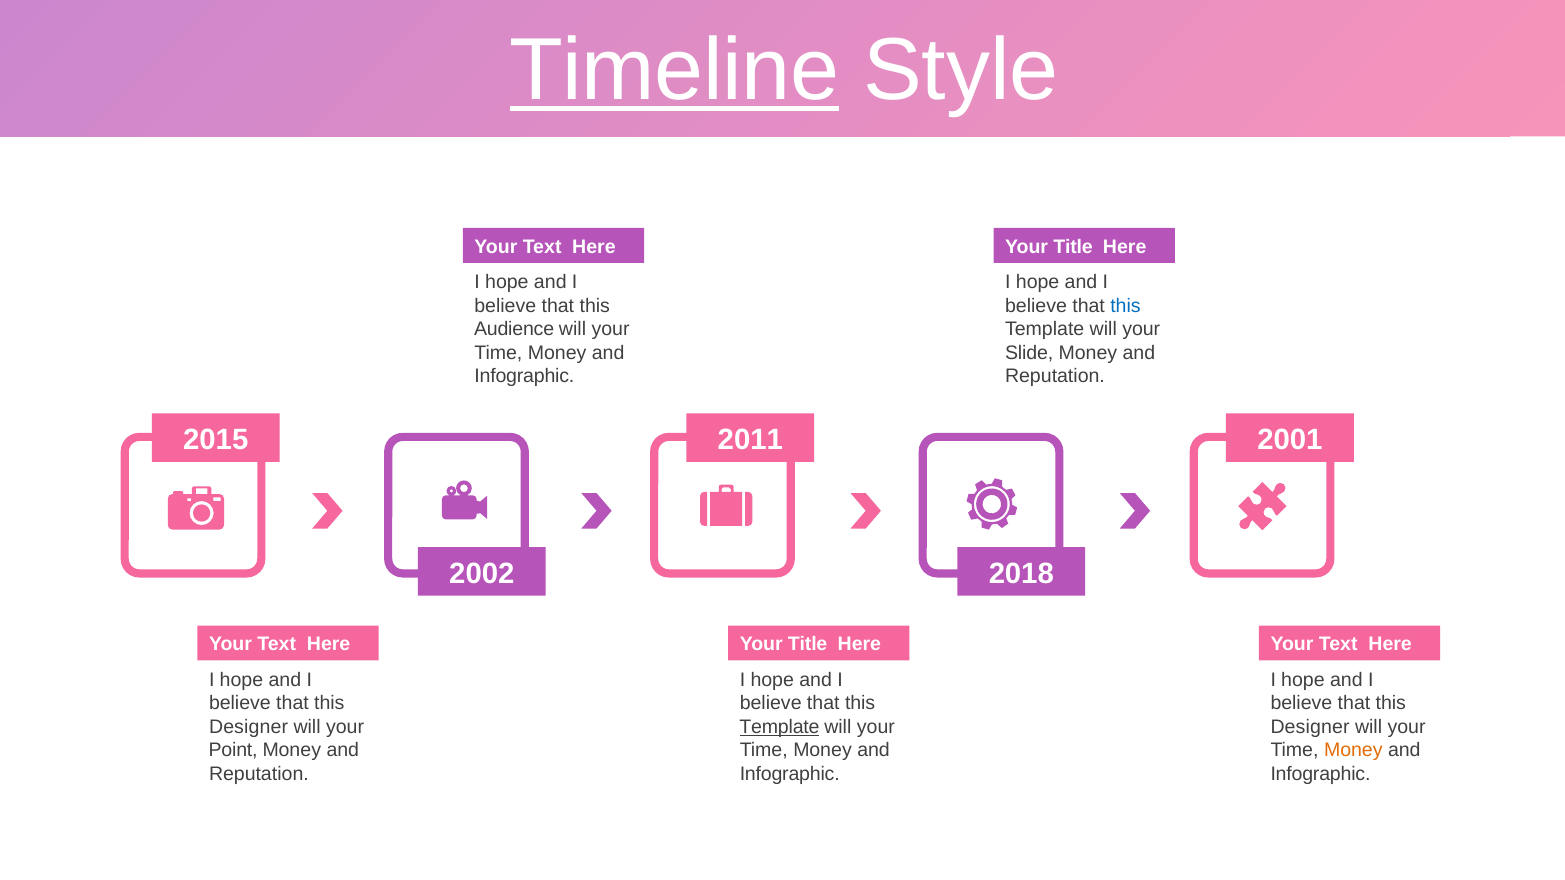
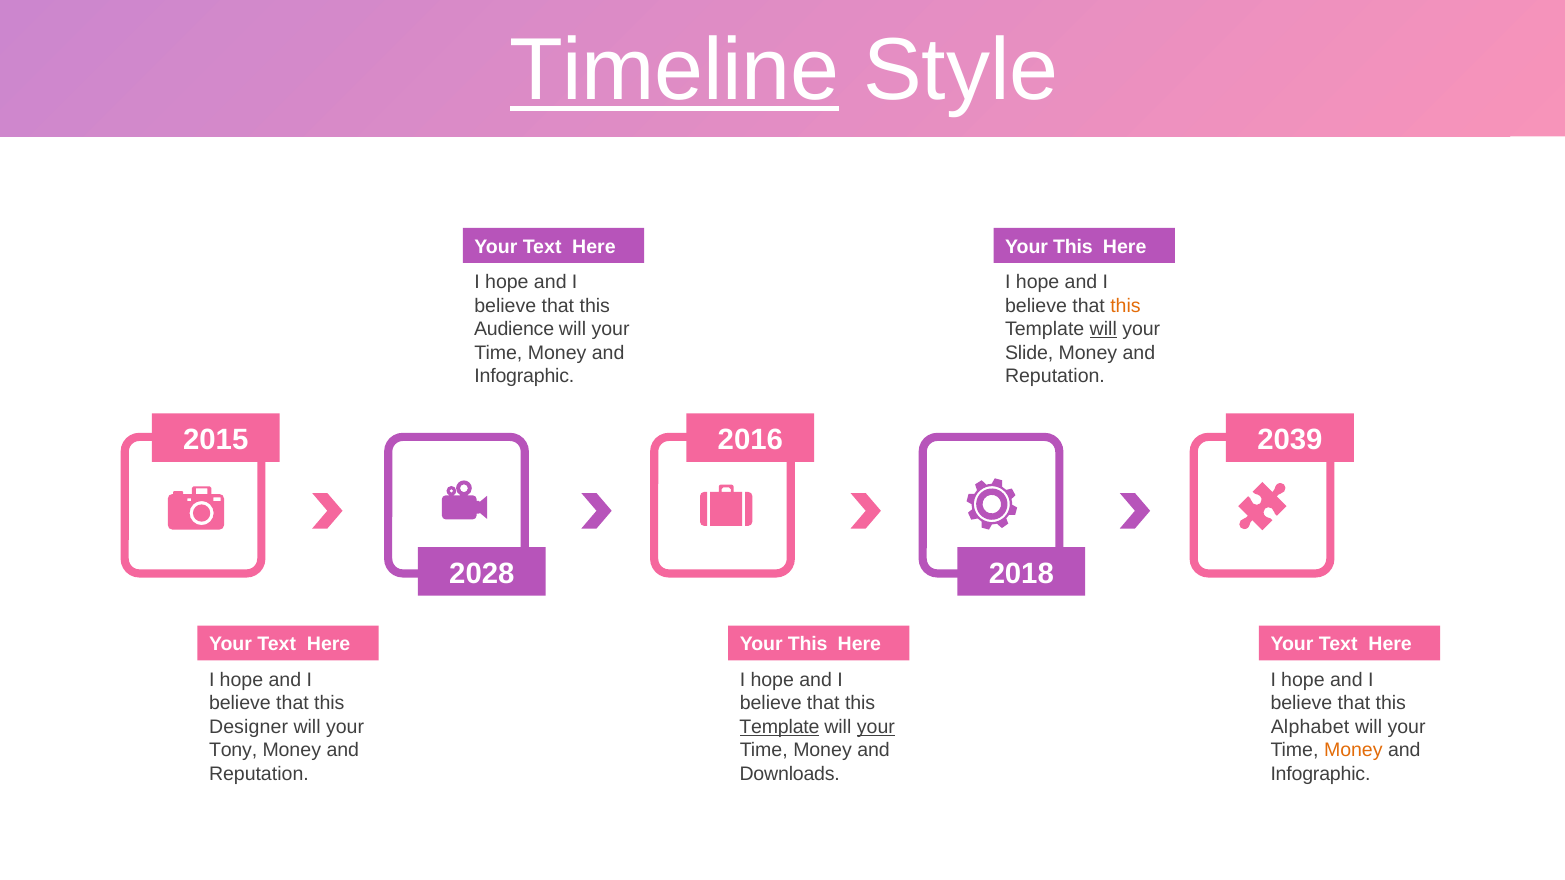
Title: Title -> This (1073, 247)
this colour: blue -> orange (1125, 306)
will underline: none -> present (1103, 329)
2011: 2011 -> 2016 (750, 440)
2001: 2001 -> 2039 (1290, 440)
2002: 2002 -> 2028 (482, 574)
Title: Title -> This (808, 645)
your underline: none -> present (876, 727)
Designer: Designer -> Alphabet (1310, 727)
Point: Point -> Tony (233, 751)
Infographic: Infographic -> Downloads (790, 774)
